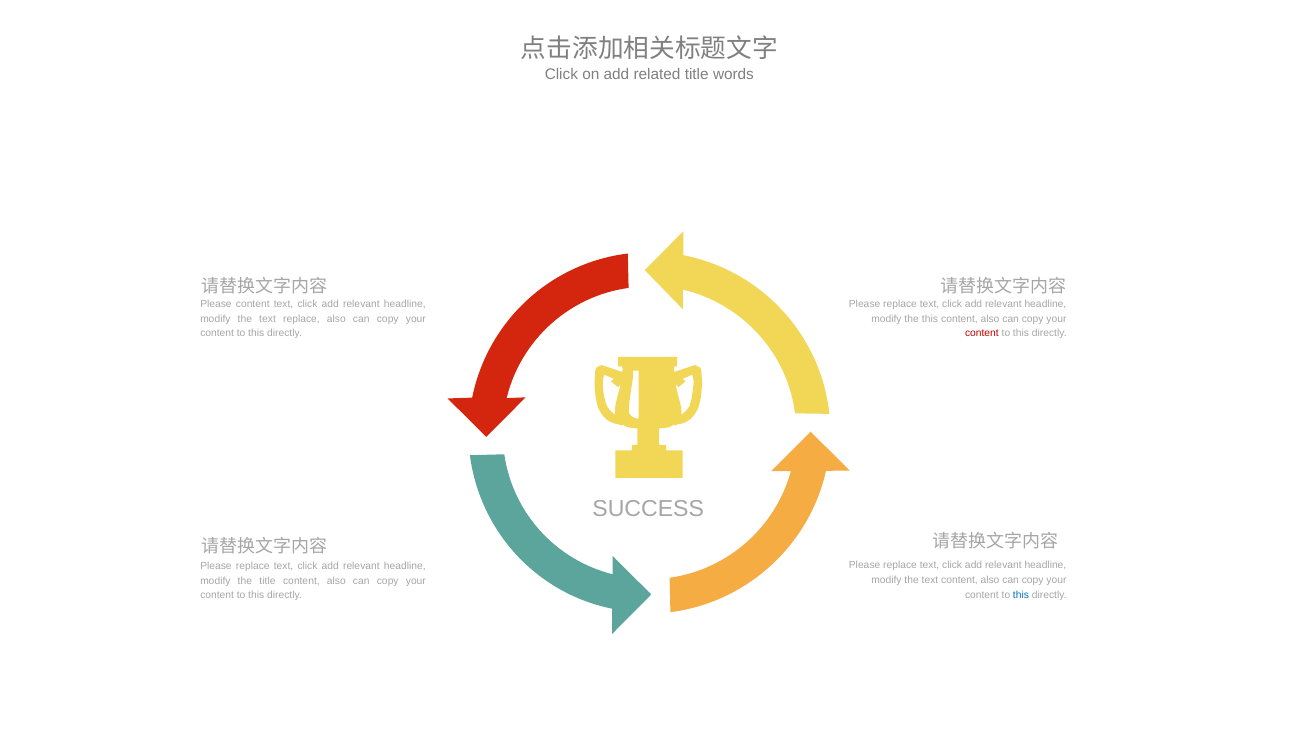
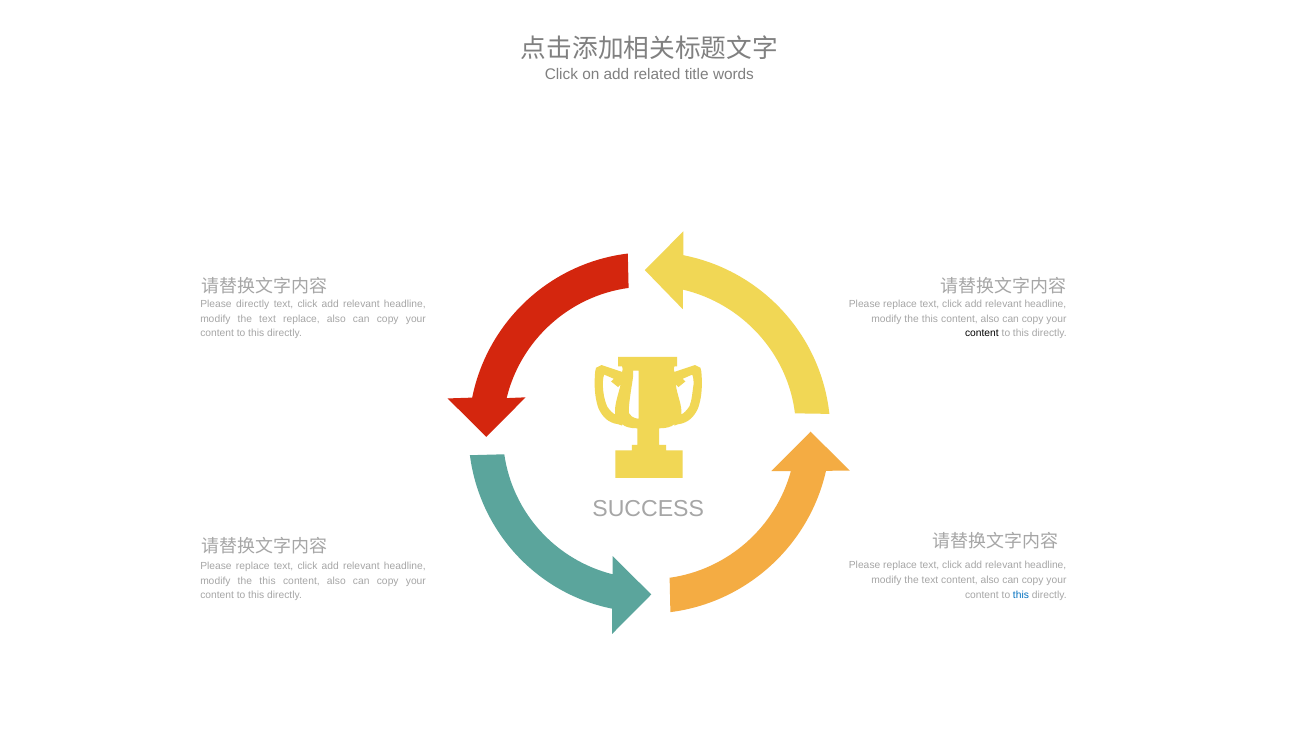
Please content: content -> directly (253, 304)
content colour: red -> black (982, 334)
title: title -> this (268, 581)
